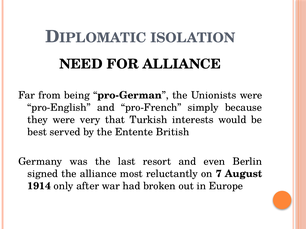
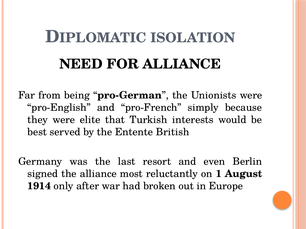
very: very -> elite (90, 120)
7: 7 -> 1 (219, 174)
